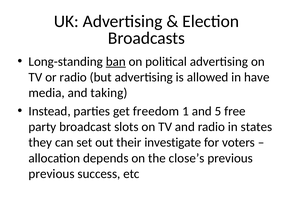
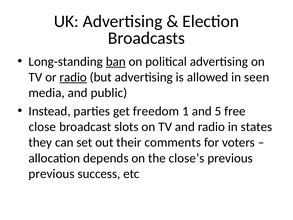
radio underline: none -> present (73, 77)
have: have -> seen (257, 77)
taking: taking -> public (109, 93)
party: party -> close (42, 127)
investigate: investigate -> comments (173, 142)
